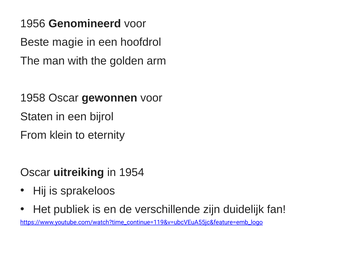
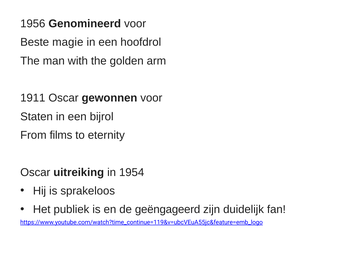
1958: 1958 -> 1911 (33, 98)
klein: klein -> films (61, 135)
verschillende: verschillende -> geëngageerd (168, 209)
